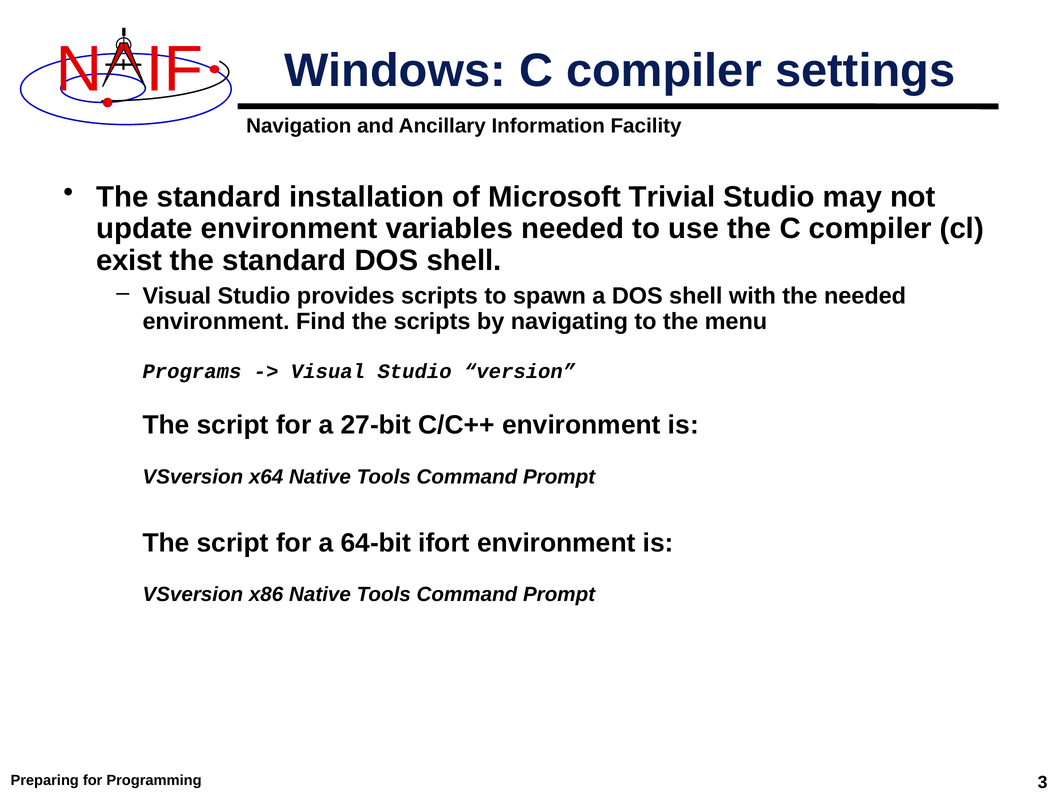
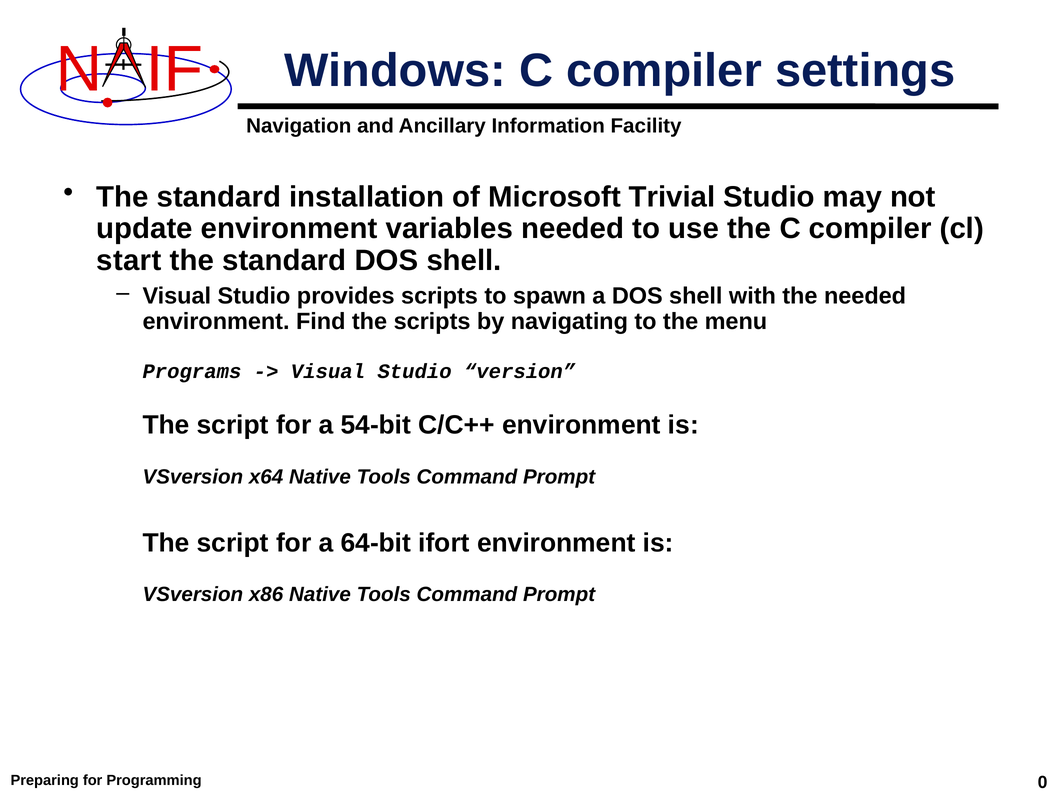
exist: exist -> start (129, 261)
27-bit: 27-bit -> 54-bit (376, 426)
3: 3 -> 0 (1043, 783)
